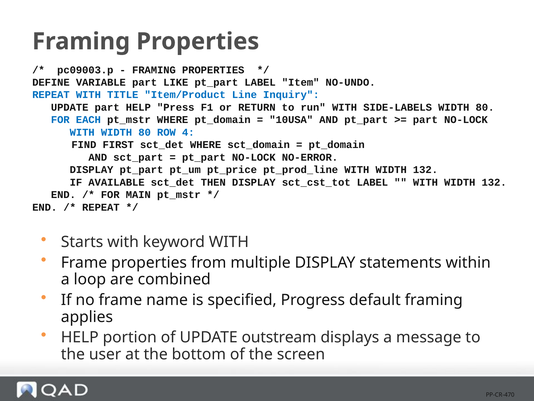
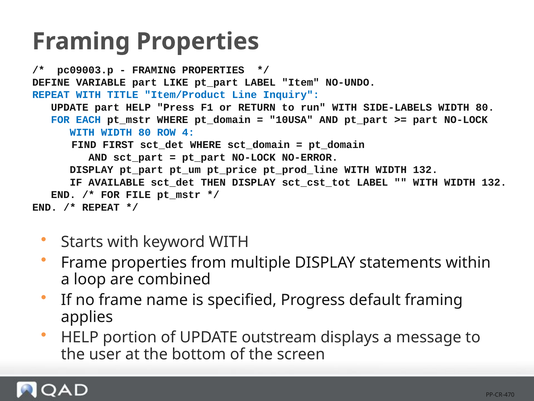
MAIN: MAIN -> FILE (138, 195)
